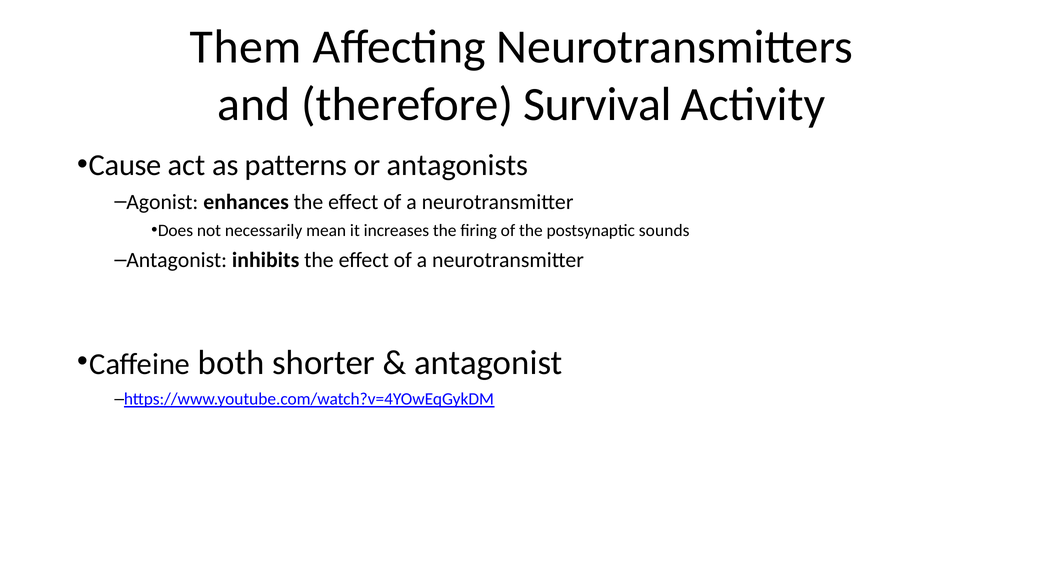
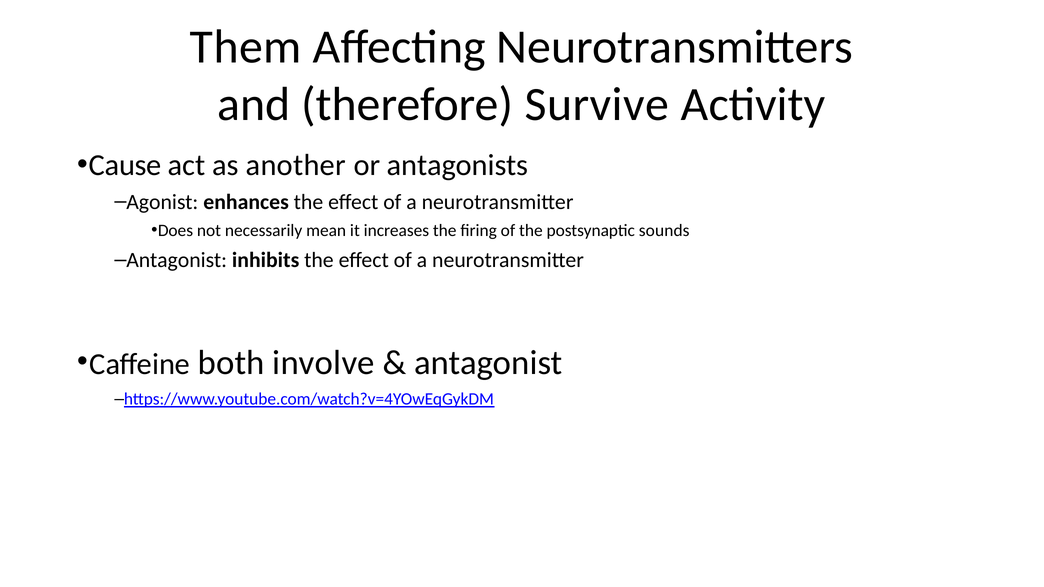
Survival: Survival -> Survive (597, 104)
patterns: patterns -> another (296, 165)
shorter: shorter -> involve (324, 363)
